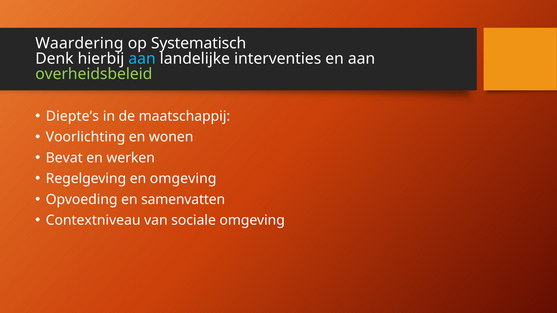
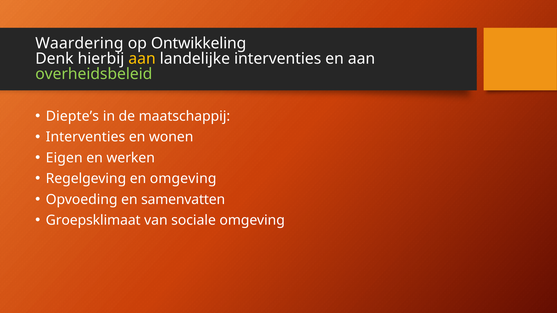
Systematisch: Systematisch -> Ontwikkeling (199, 43)
aan colour: light blue -> yellow (142, 59)
Voorlichting: Voorlichting -> Interventies (85, 137)
Bevat: Bevat -> Eigen (64, 158)
Contextniveau: Contextniveau -> Groepsklimaat (93, 220)
